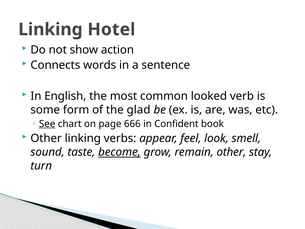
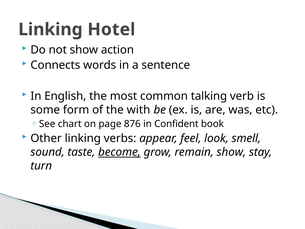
looked: looked -> talking (209, 96)
glad: glad -> with (139, 110)
See underline: present -> none (47, 124)
666: 666 -> 876 (132, 124)
remain other: other -> show (231, 152)
